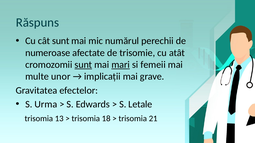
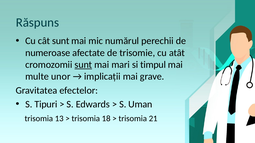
mari underline: present -> none (121, 65)
femeii: femeii -> timpul (153, 65)
Urma: Urma -> Tipuri (46, 105)
Letale: Letale -> Uman (140, 105)
